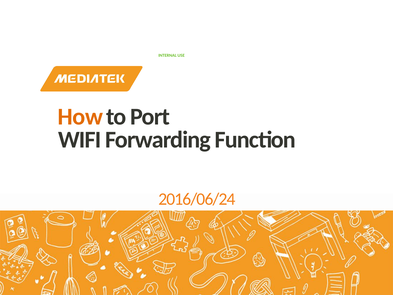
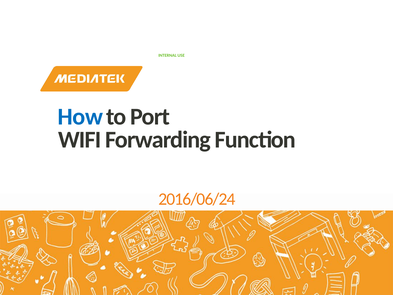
How colour: orange -> blue (80, 117)
